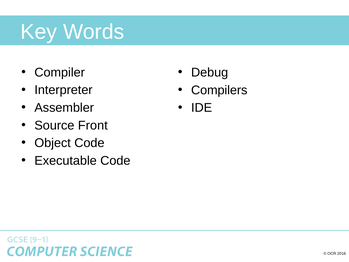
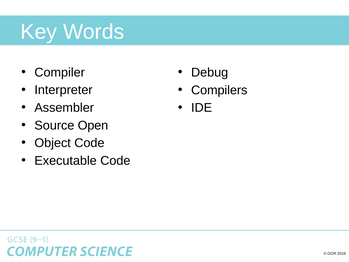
Front: Front -> Open (93, 125)
